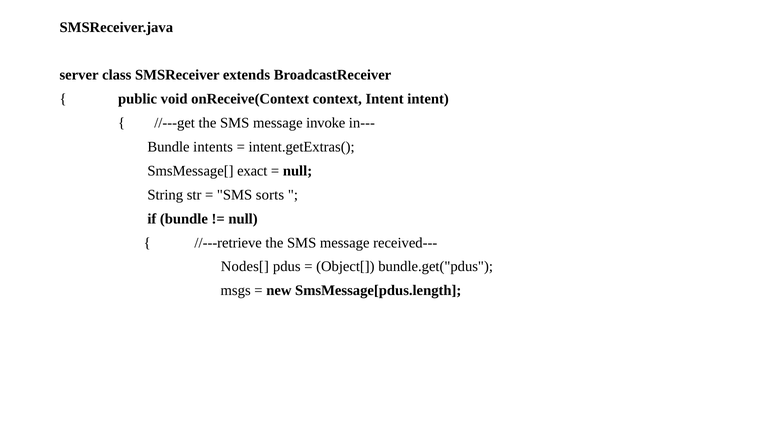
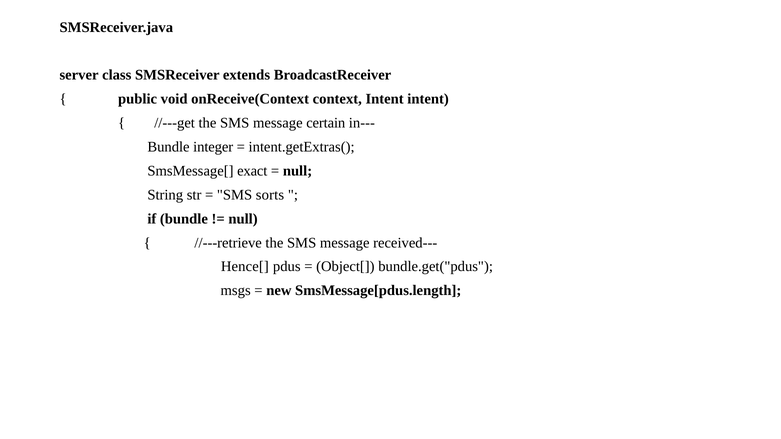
invoke: invoke -> certain (326, 123)
intents: intents -> integer (213, 147)
Nodes[: Nodes[ -> Hence[ (245, 267)
